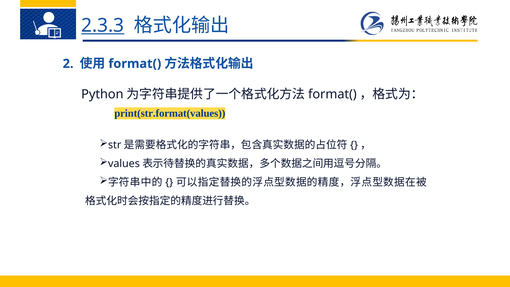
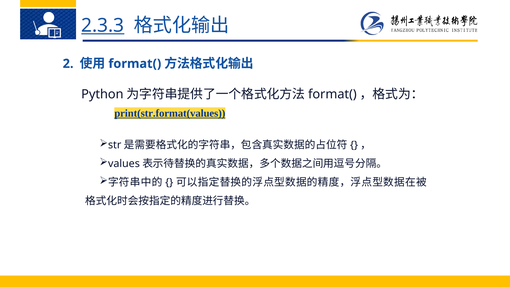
print(str.format(values underline: none -> present (170, 113)
